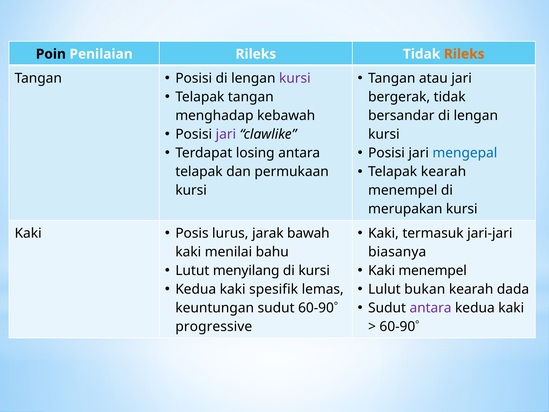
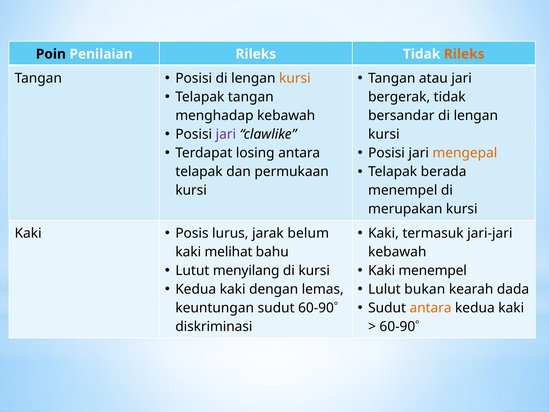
kursi colour: purple -> orange (295, 78)
mengepal colour: blue -> orange (465, 153)
Telapak kearah: kearah -> berada (444, 172)
bawah: bawah -> belum (308, 233)
menilai: menilai -> melihat (229, 252)
biasanya: biasanya -> kebawah (397, 252)
spesifik: spesifik -> dengan (274, 289)
antara colour: purple -> orange (431, 308)
progressive: progressive -> diskriminasi (214, 326)
